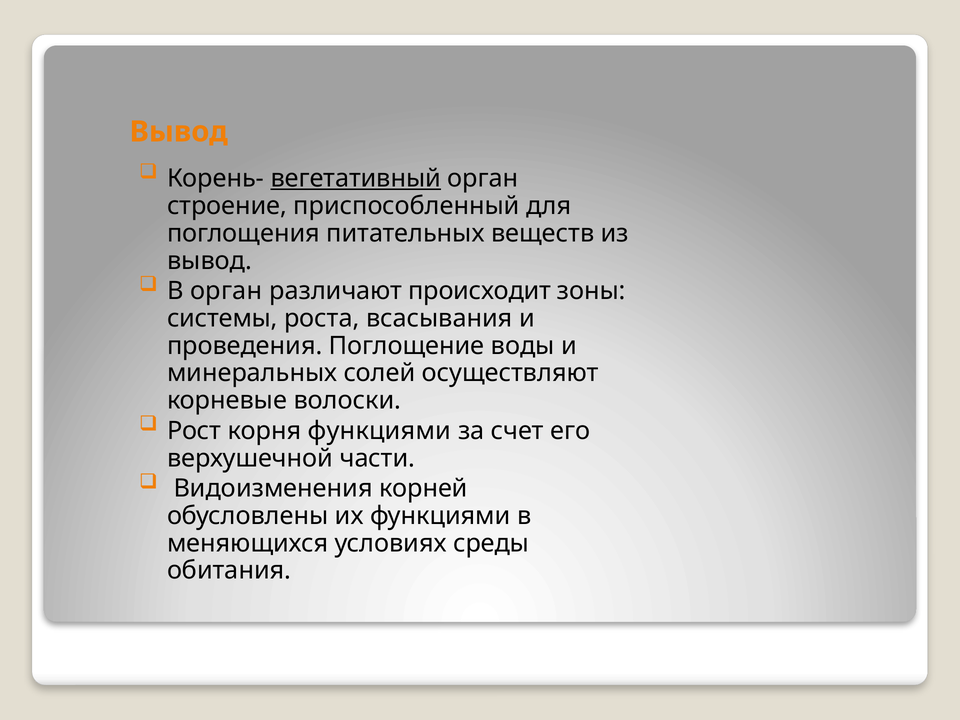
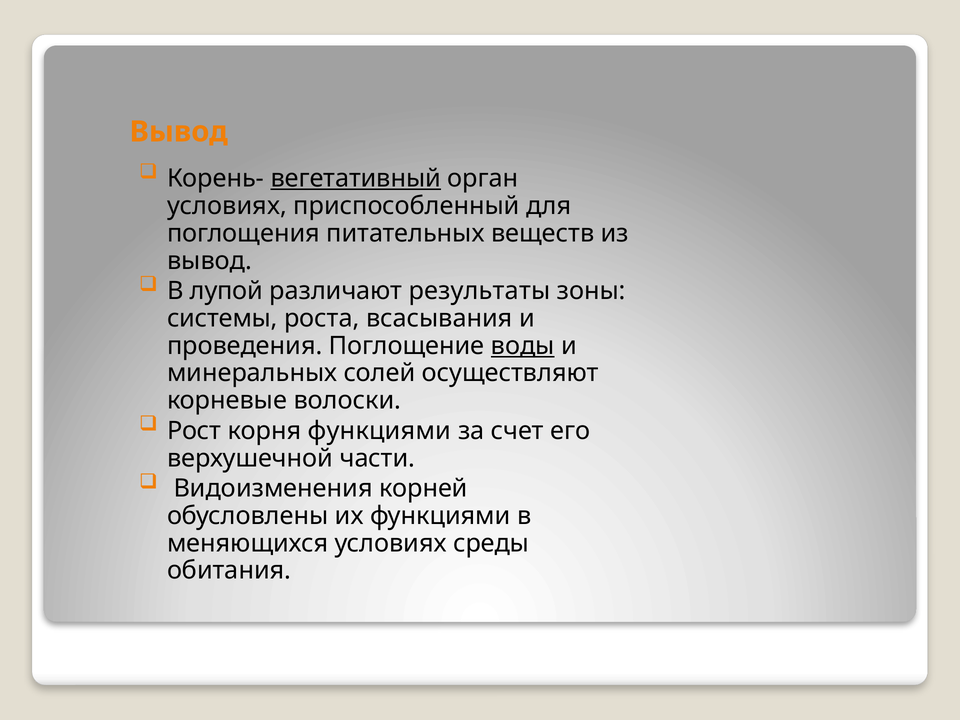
строение: строение -> условиях (227, 206)
В орган: орган -> лупой (226, 291)
происходит: происходит -> результаты (479, 291)
воды underline: none -> present (523, 346)
